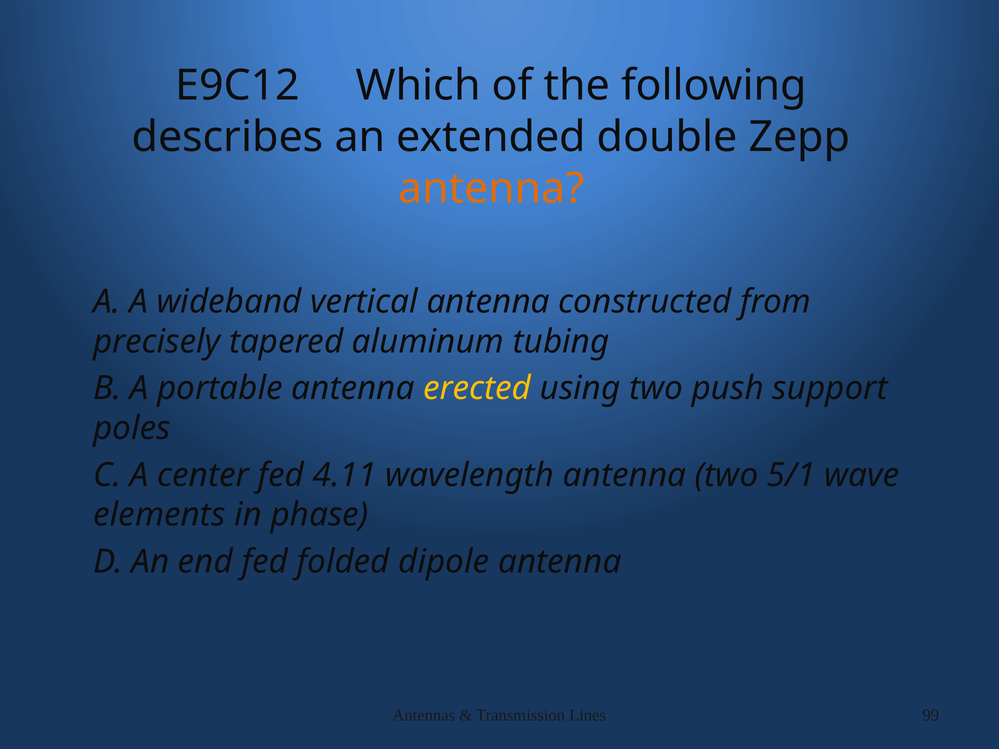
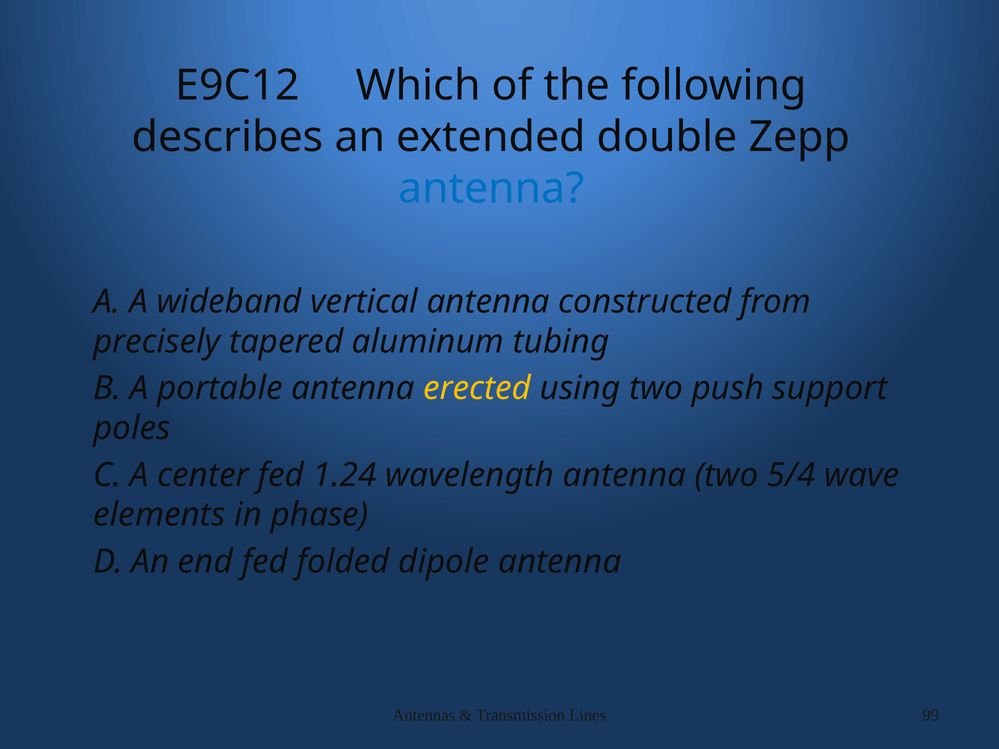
antenna colour: orange -> blue (491, 189)
4.11: 4.11 -> 1.24 (345, 475)
5/1: 5/1 -> 5/4 (791, 475)
